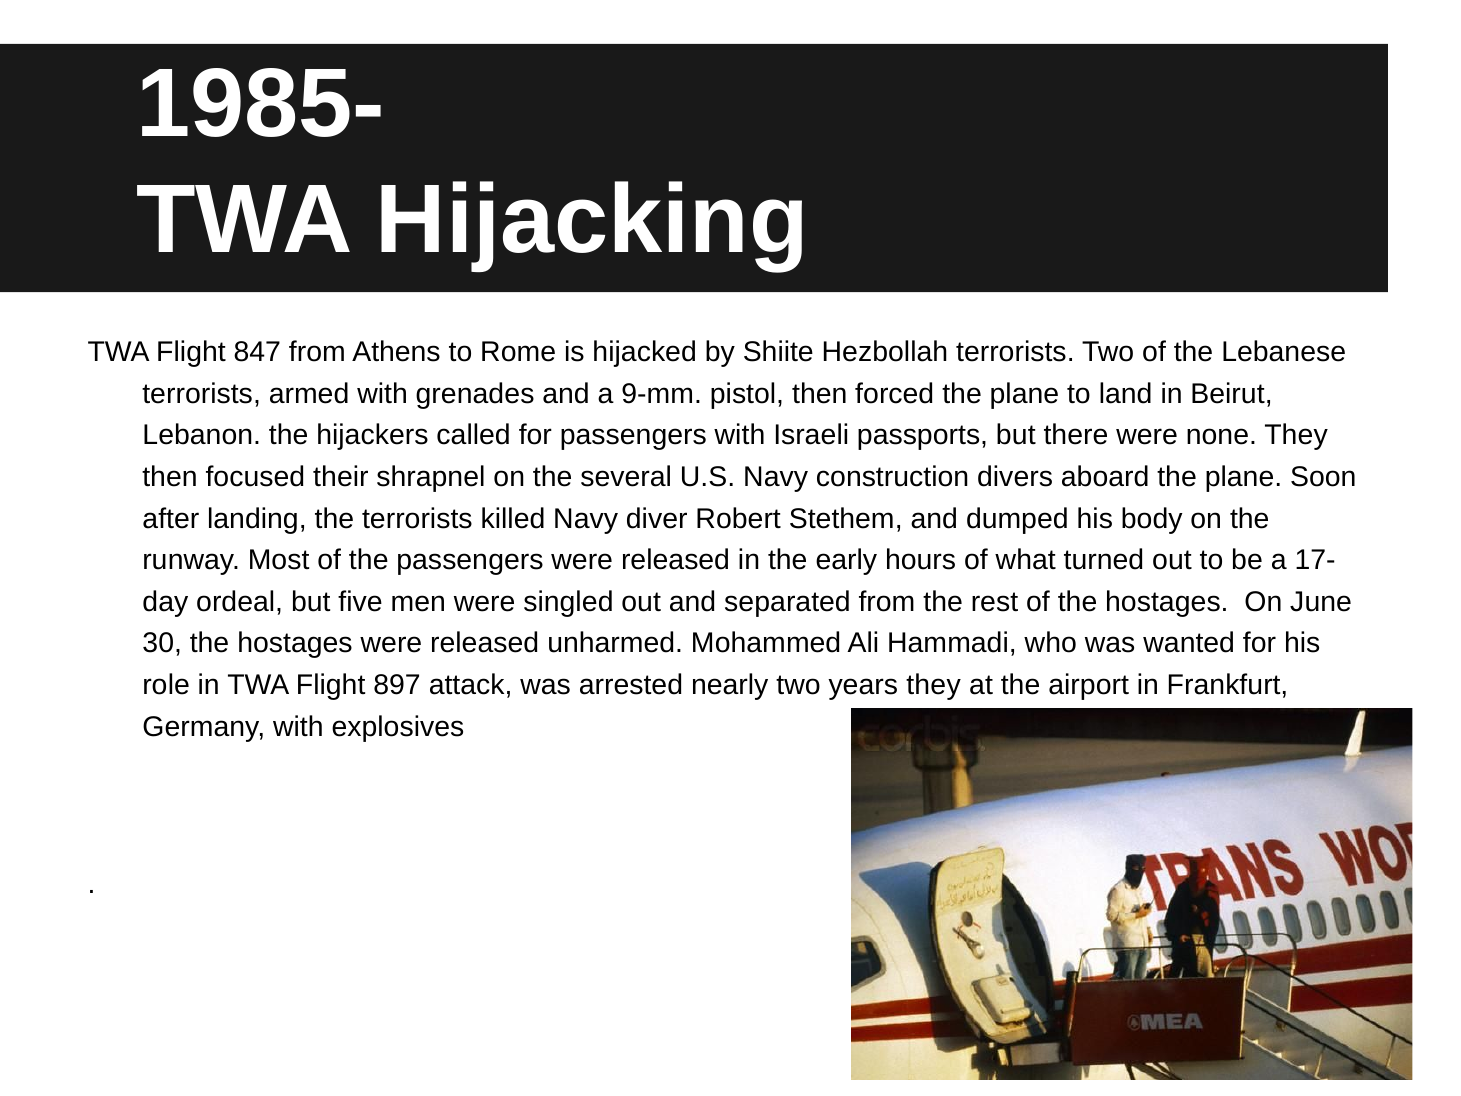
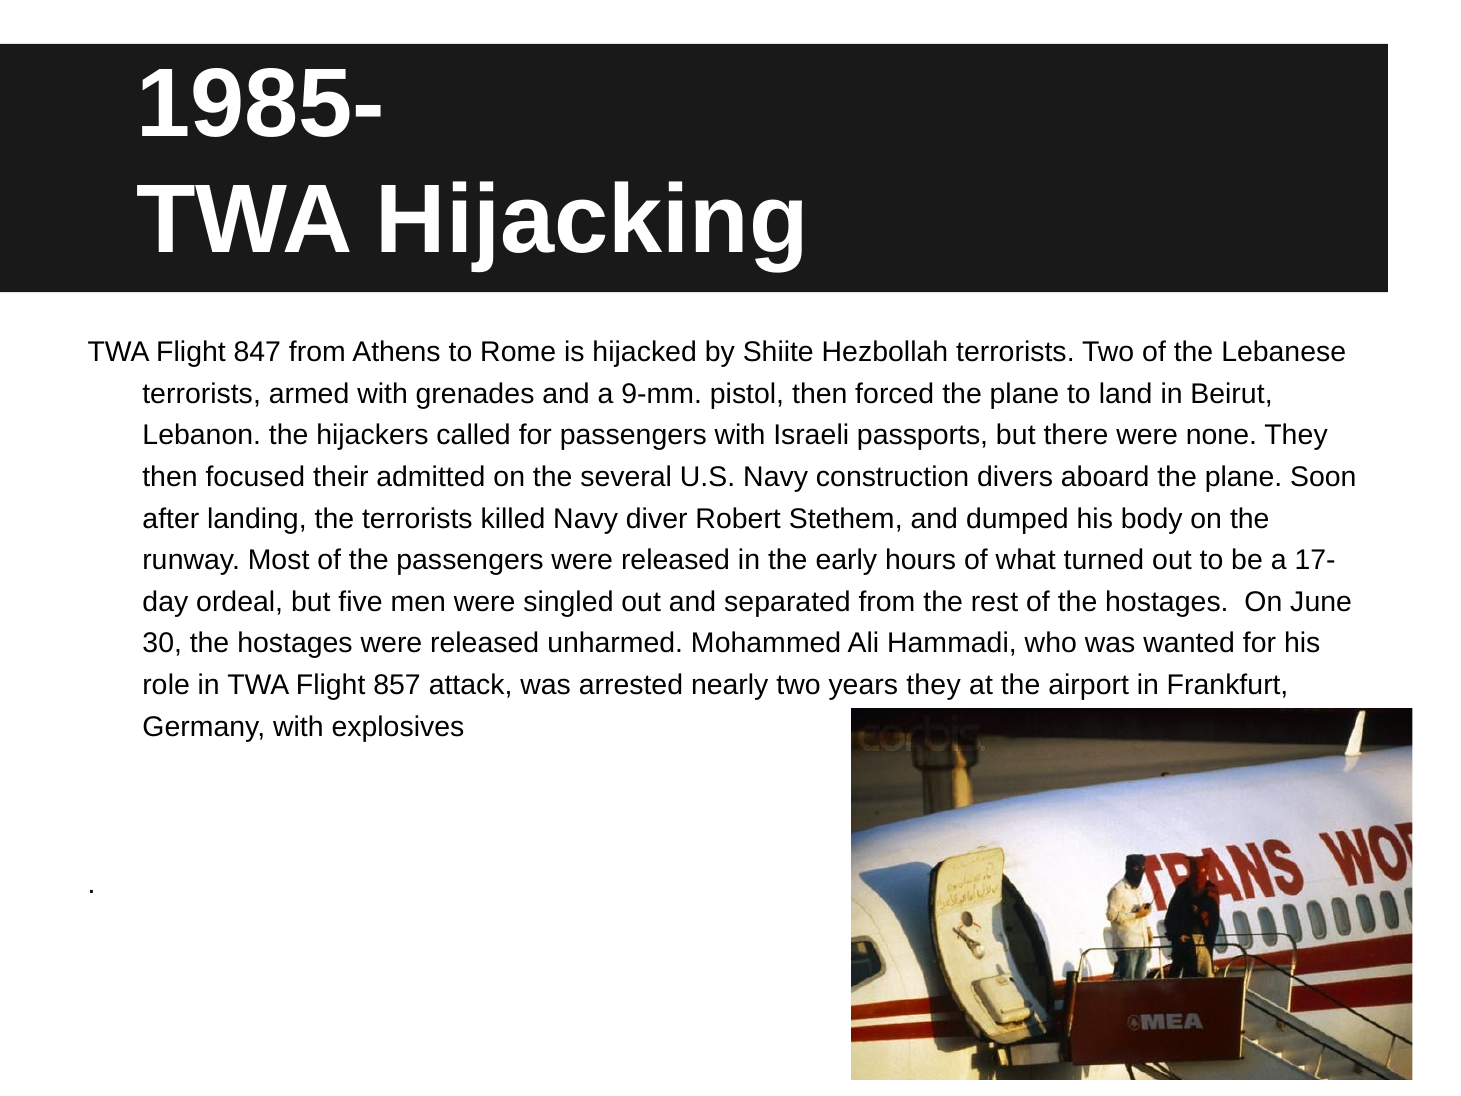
shrapnel: shrapnel -> admitted (431, 477)
897: 897 -> 857 (397, 685)
